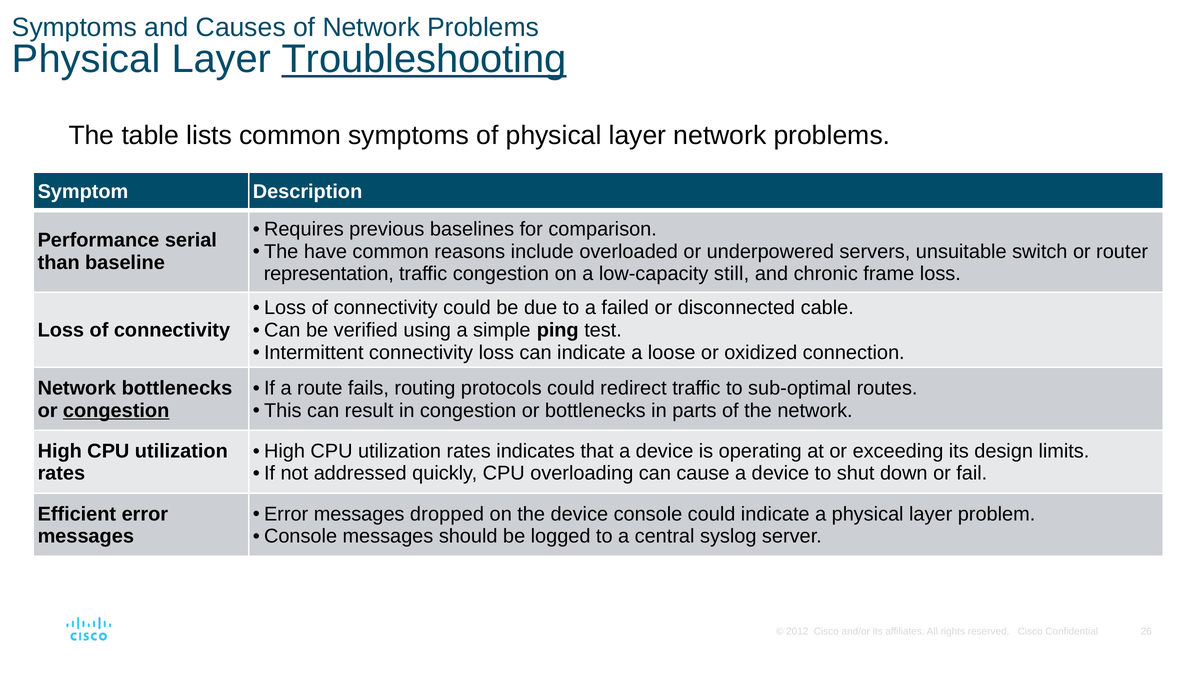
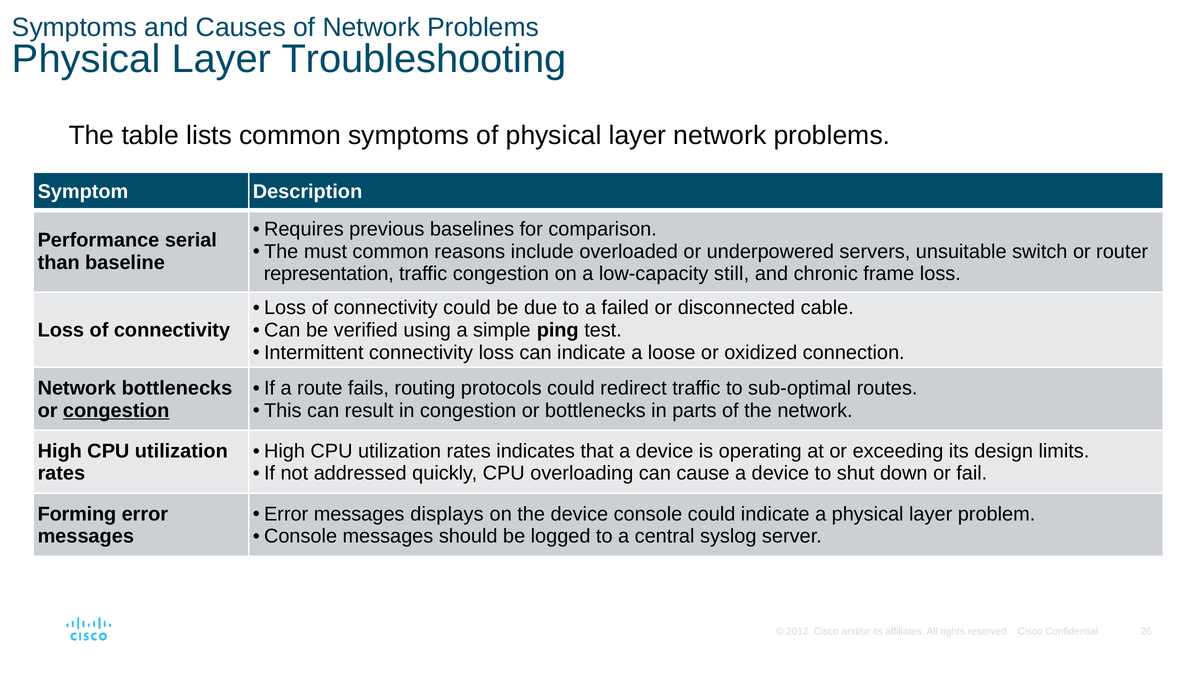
Troubleshooting underline: present -> none (424, 59)
have: have -> must (325, 252)
Efficient: Efficient -> Forming (77, 514)
dropped: dropped -> displays (447, 514)
